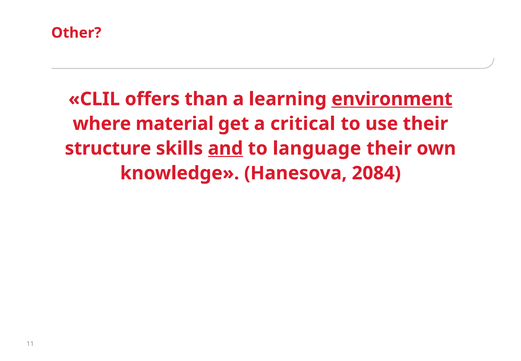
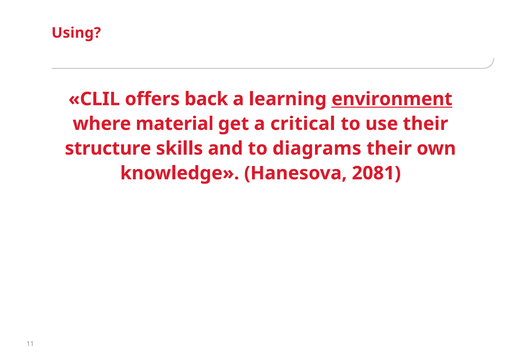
Other: Other -> Using (76, 33)
than: than -> back (206, 99)
and underline: present -> none (225, 148)
language: language -> diagrams (317, 148)
2084: 2084 -> 2081 (376, 173)
